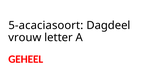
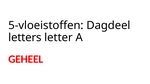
5-acaciasoort: 5-acaciasoort -> 5-vloeistoffen (46, 25)
vrouw: vrouw -> letters (25, 38)
